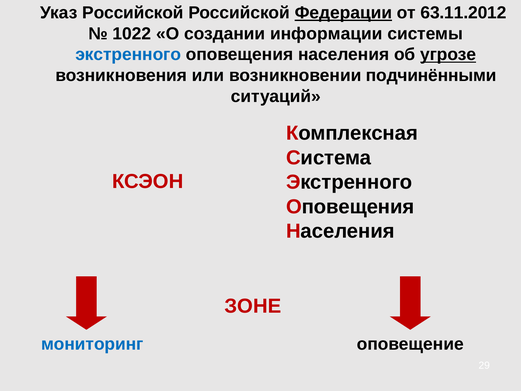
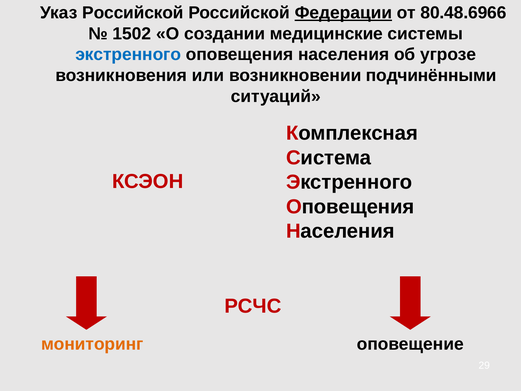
63.11.2012: 63.11.2012 -> 80.48.6966 (463, 13)
1022: 1022 -> 1502 (132, 34)
информации: информации -> медицинские (326, 34)
угрозе underline: present -> none (448, 55)
ЗОНЕ: ЗОНЕ -> РСЧС (253, 306)
мониторинг colour: blue -> orange (92, 344)
